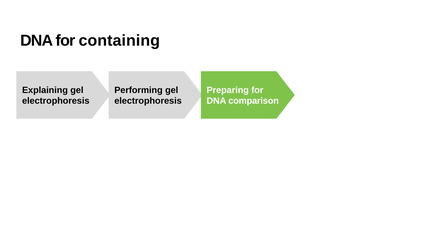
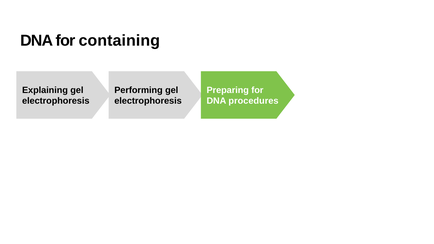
comparison: comparison -> procedures (254, 101)
